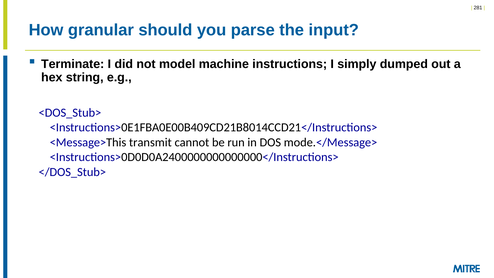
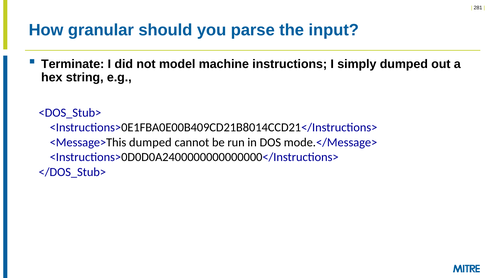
<Message>This transmit: transmit -> dumped (150, 142)
